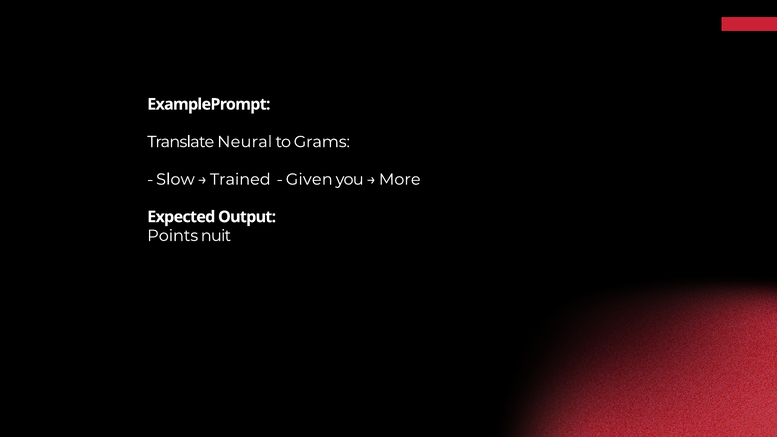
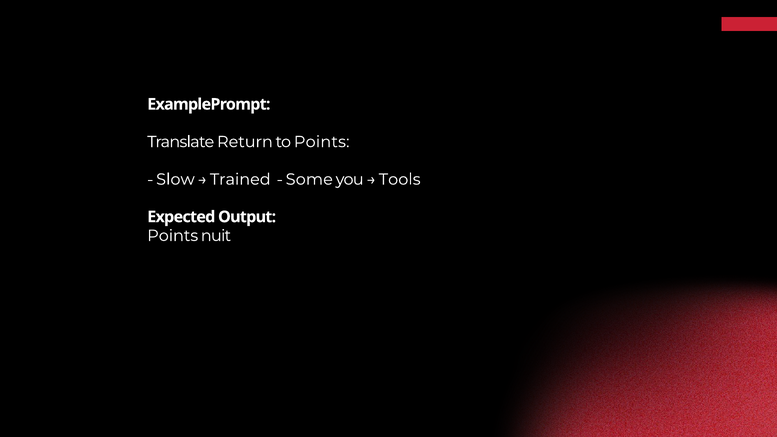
Neural: Neural -> Return (245, 142)
to Grams: Grams -> Points (322, 142)
Given: Given -> Some (309, 179)
More: More -> Tools (400, 179)
